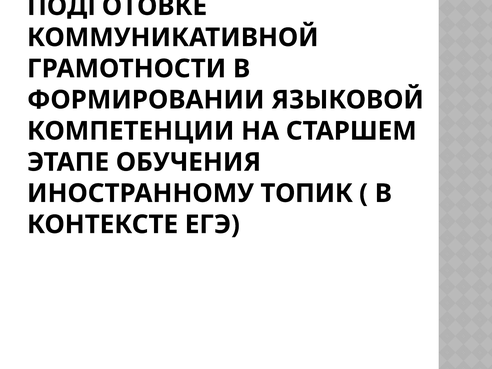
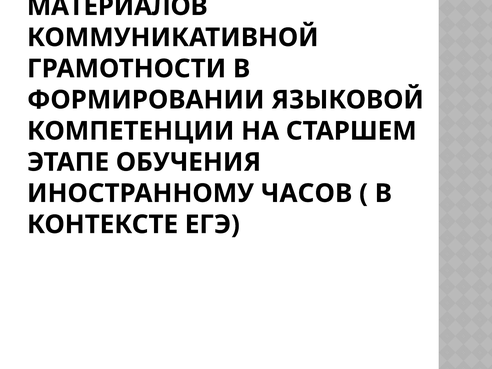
ПОДГОТОВКЕ: ПОДГОТОВКЕ -> МАТЕРИАЛОВ (117, 6)
ТОПИК: ТОПИК -> ЧАСОВ (306, 193)
